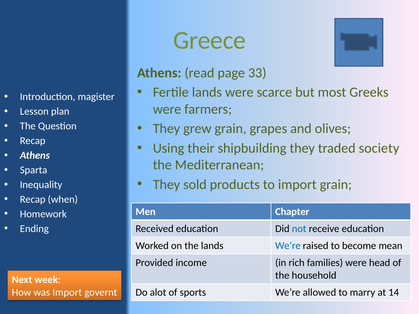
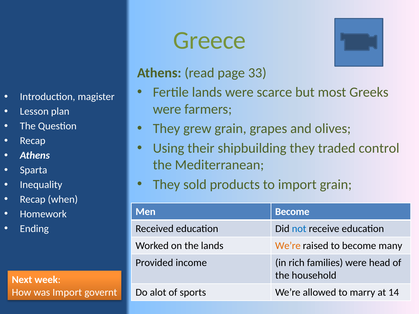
society: society -> control (379, 148)
Men Chapter: Chapter -> Become (292, 212)
We’re colour: blue -> orange (288, 246)
mean: mean -> many (390, 246)
